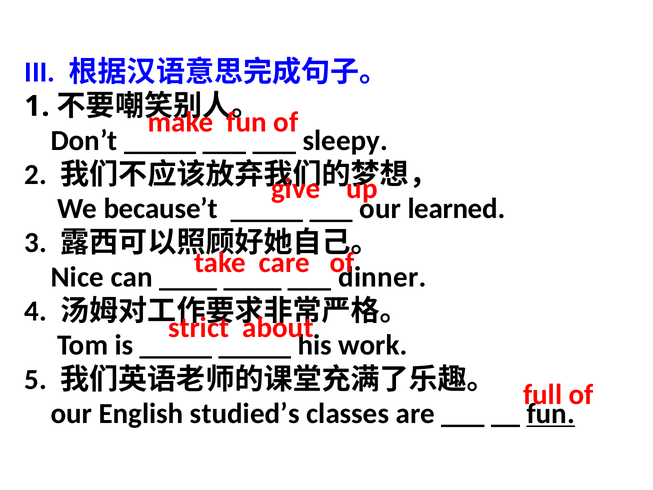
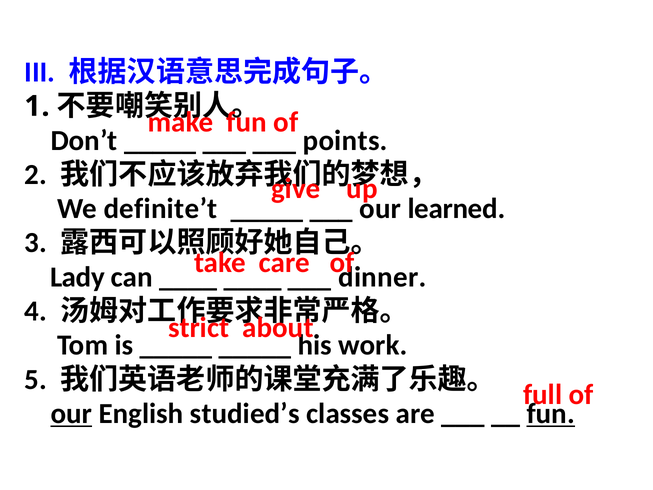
sleepy: sleepy -> points (345, 140)
because’t: because’t -> definite’t (160, 209)
Nice: Nice -> Lady (78, 277)
our underline: none -> present (71, 413)
